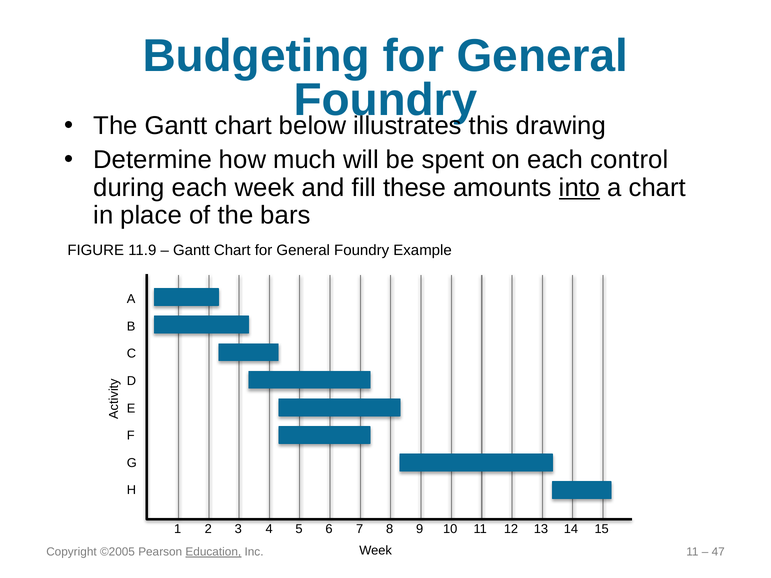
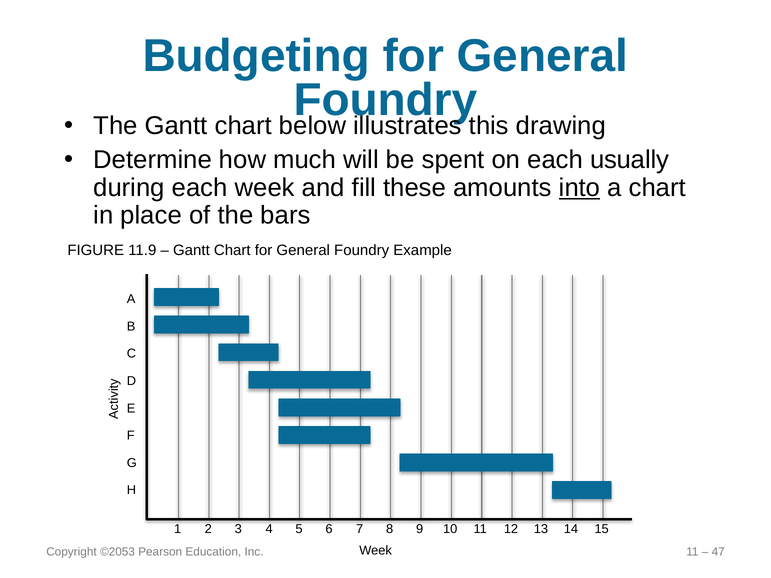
control: control -> usually (630, 160)
©2005: ©2005 -> ©2053 (117, 552)
Education underline: present -> none (213, 552)
